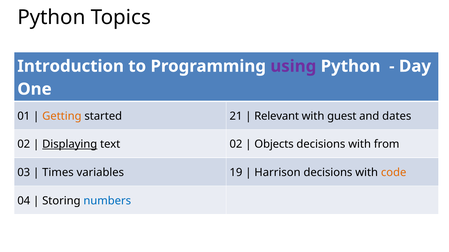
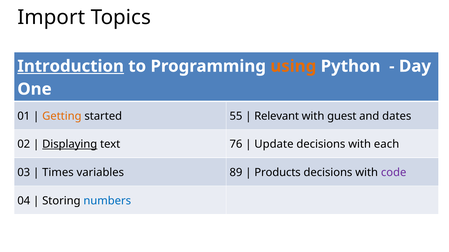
Python: Python -> Import (51, 17)
Introduction underline: none -> present (71, 66)
using colour: purple -> orange (293, 66)
21: 21 -> 55 (236, 116)
text 02: 02 -> 76 (236, 145)
Objects: Objects -> Update (274, 145)
from: from -> each (387, 145)
19: 19 -> 89 (236, 173)
Harrison: Harrison -> Products (278, 173)
code colour: orange -> purple (394, 173)
